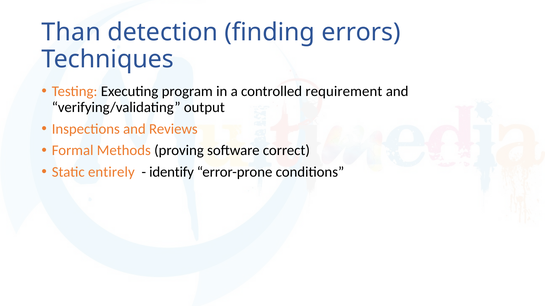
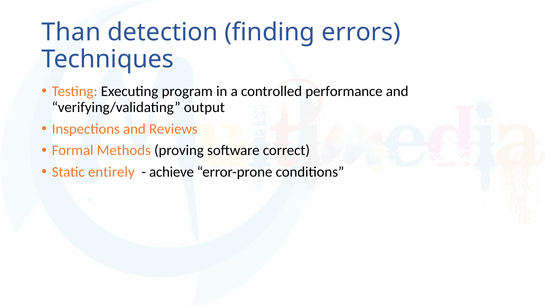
requirement: requirement -> performance (344, 92)
identify: identify -> achieve (172, 172)
